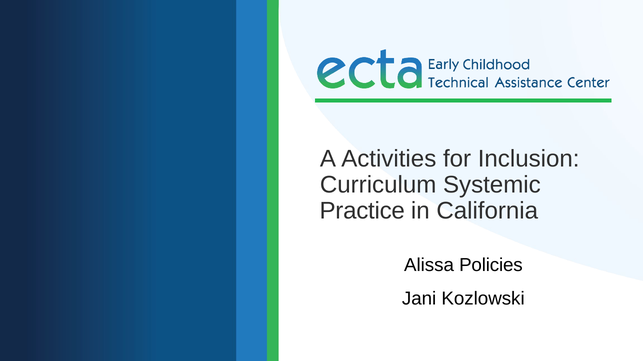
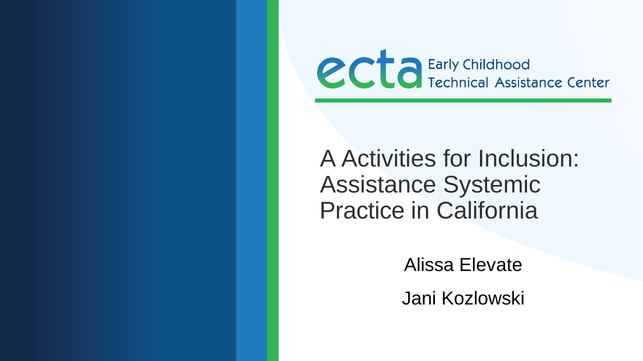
Curriculum: Curriculum -> Assistance (378, 185)
Policies: Policies -> Elevate (491, 266)
